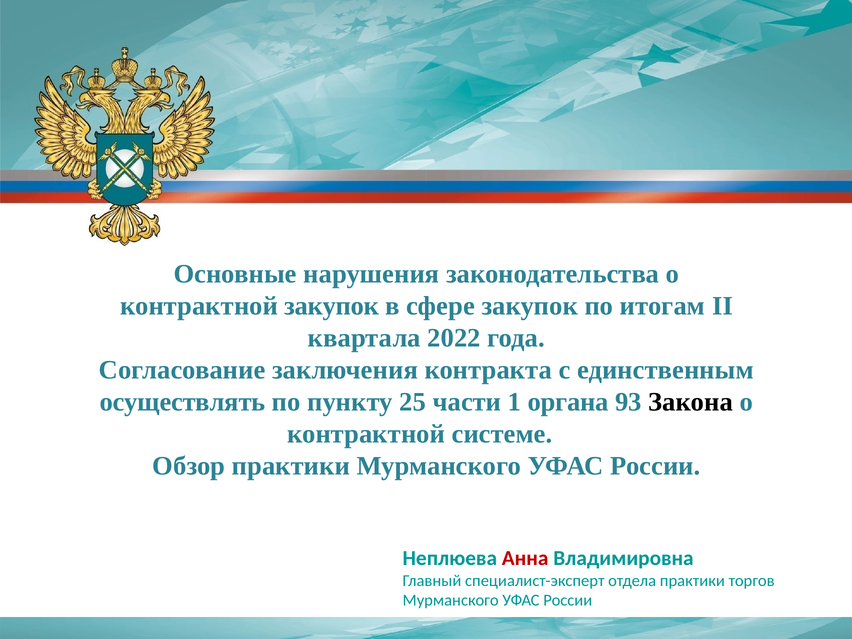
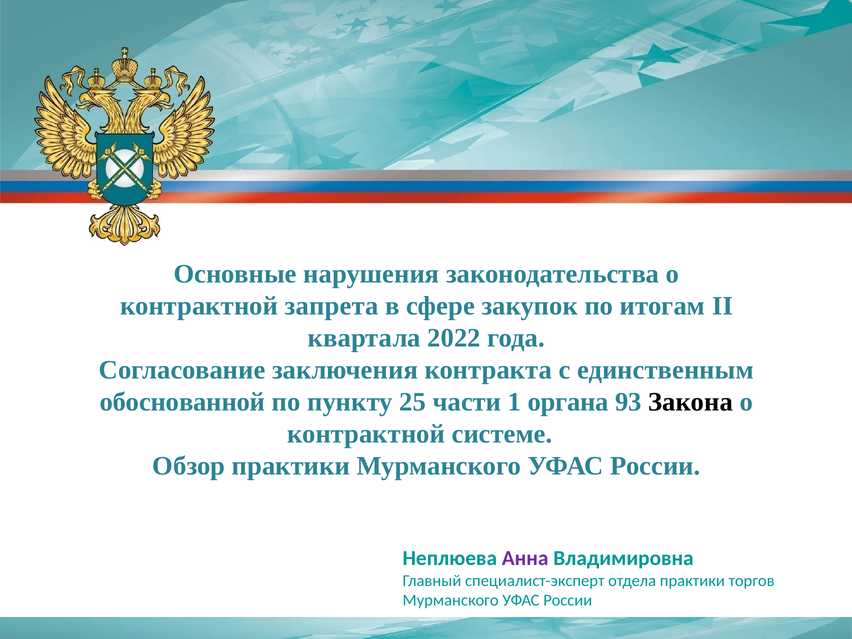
контрактной закупок: закупок -> запрета (332, 306)
осуществлять: осуществлять -> обоснованной (182, 402)
Анна colour: red -> purple (525, 558)
